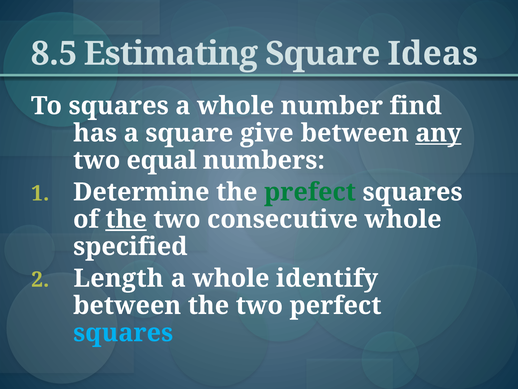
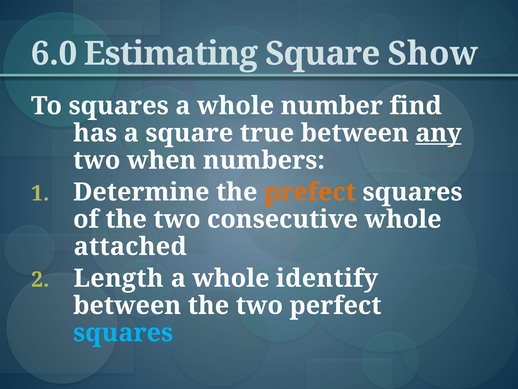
8.5: 8.5 -> 6.0 (54, 54)
Ideas: Ideas -> Show (433, 54)
give: give -> true (267, 133)
equal: equal -> when (162, 160)
prefect colour: green -> orange (310, 192)
the underline: present -> none (126, 219)
specified: specified -> attached (130, 246)
